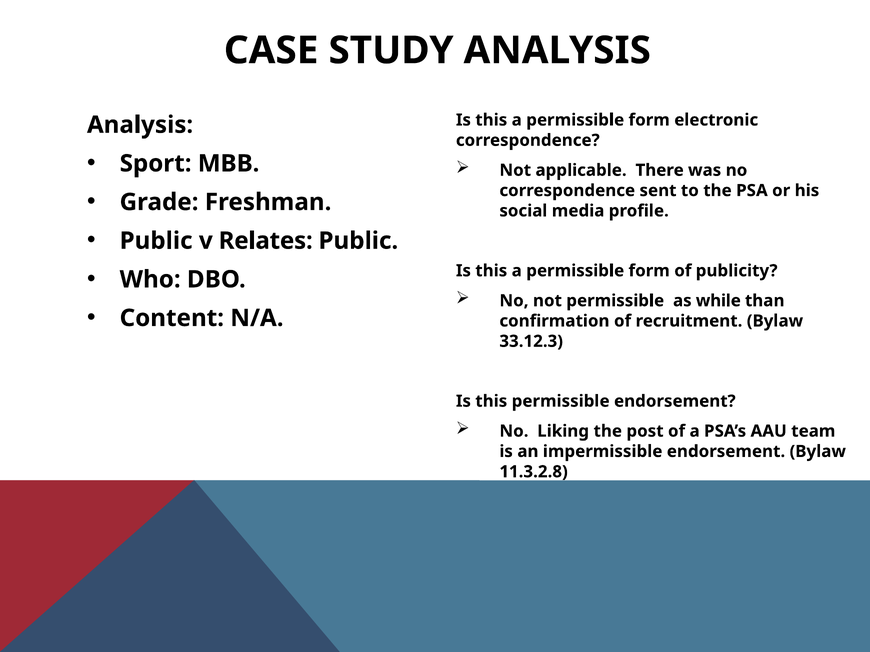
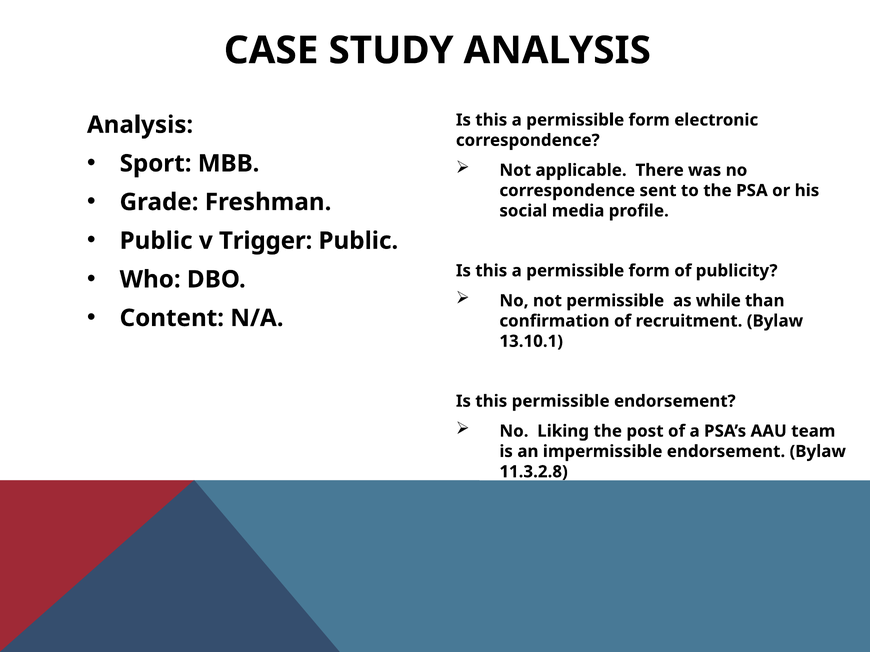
Relates: Relates -> Trigger (266, 241)
33.12.3: 33.12.3 -> 13.10.1 (531, 342)
